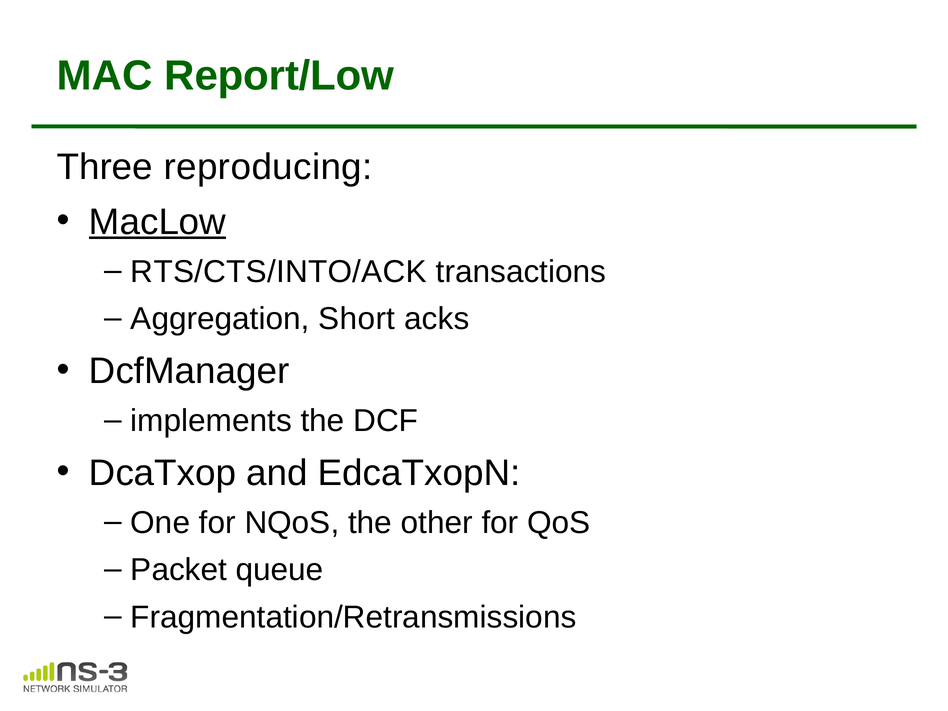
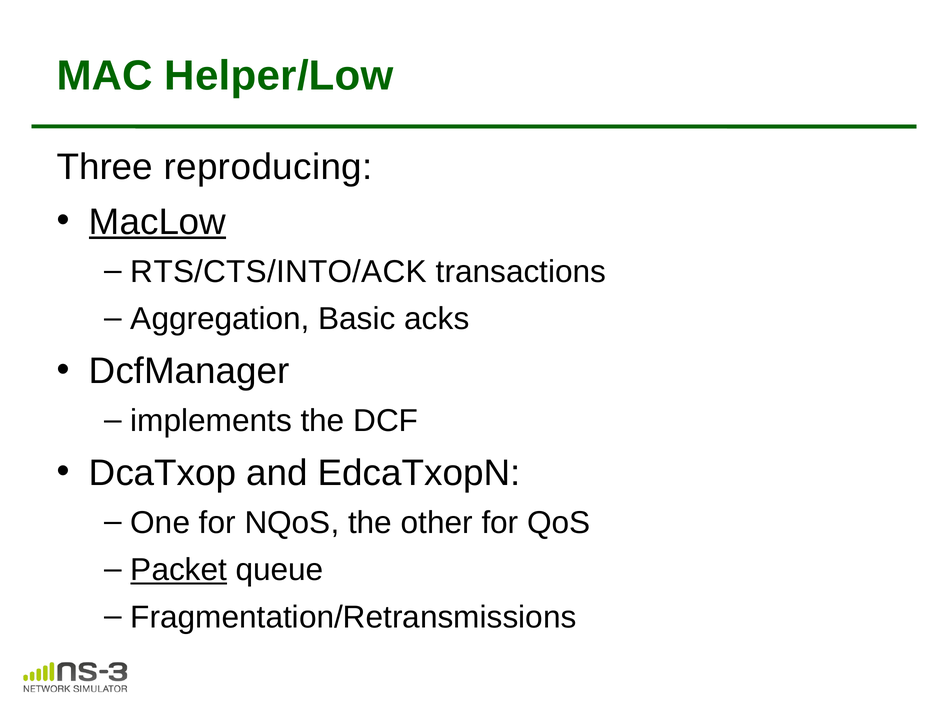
Report/Low: Report/Low -> Helper/Low (279, 76)
Short: Short -> Basic (357, 319)
Packet underline: none -> present (179, 570)
